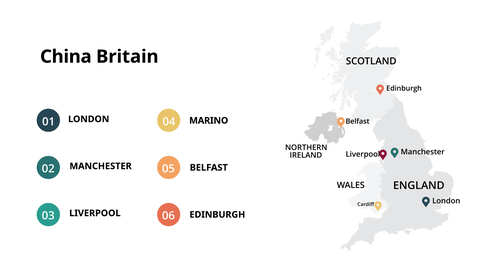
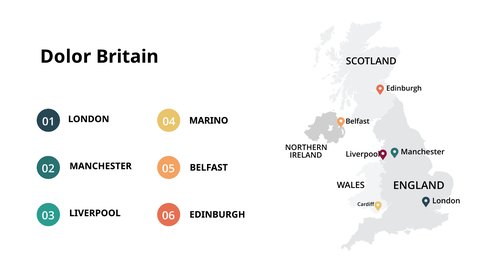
China: China -> Dolor (66, 57)
